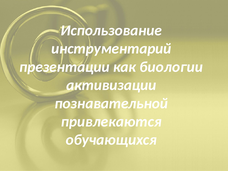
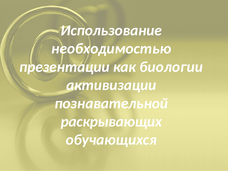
инструментарий: инструментарий -> необходимостью (111, 49)
привлекаются: привлекаются -> раскрывающих (111, 122)
